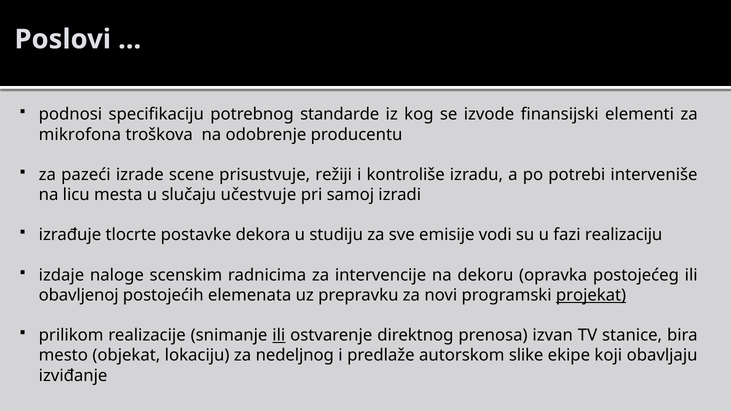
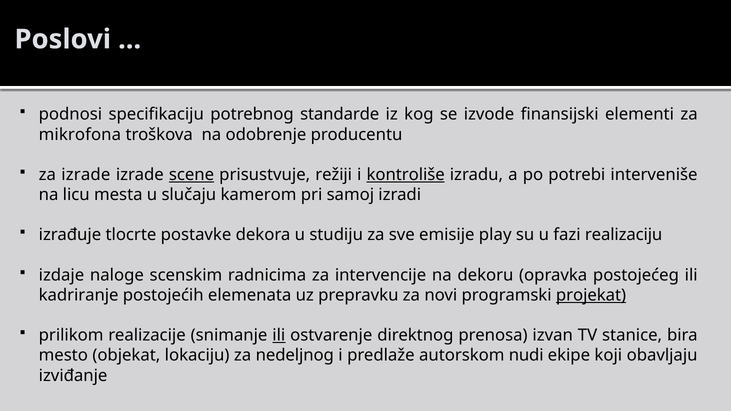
za pazeći: pazeći -> izrade (86, 175)
scene underline: none -> present (192, 175)
kontroliše underline: none -> present (406, 175)
učestvuje: učestvuje -> kamerom (259, 195)
vodi: vodi -> play (495, 235)
obavljenoj: obavljenoj -> kadriranje (79, 295)
slike: slike -> nudi (526, 356)
